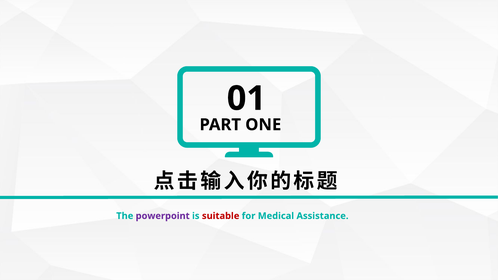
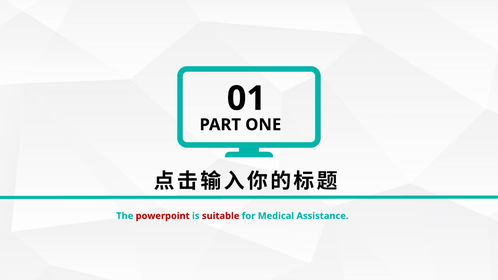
powerpoint colour: purple -> red (163, 216)
